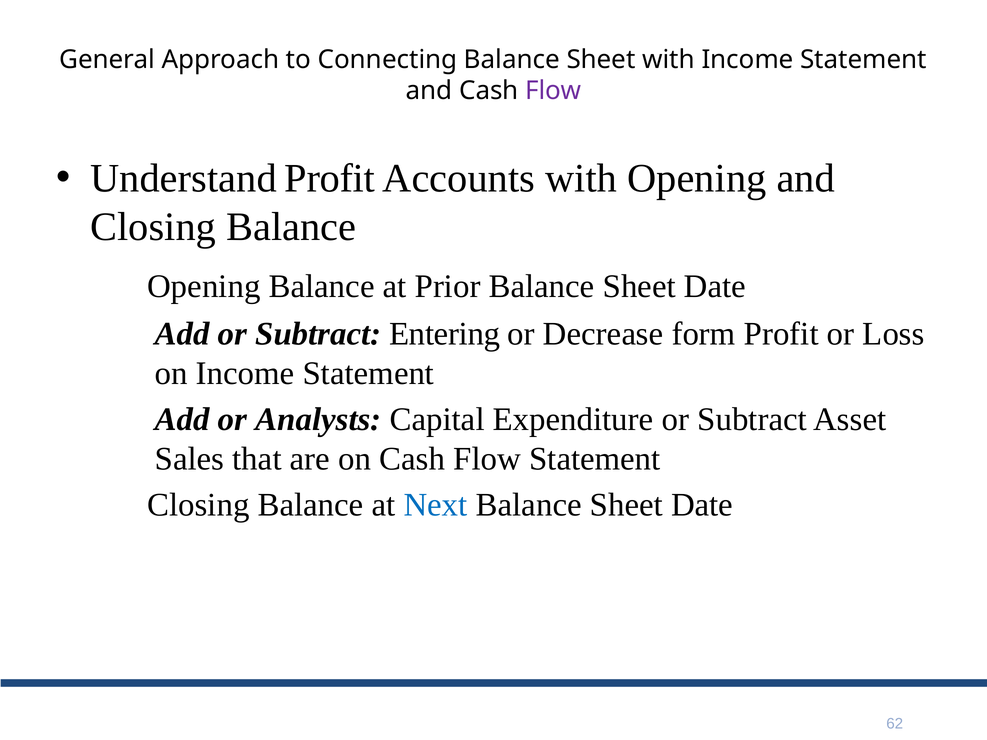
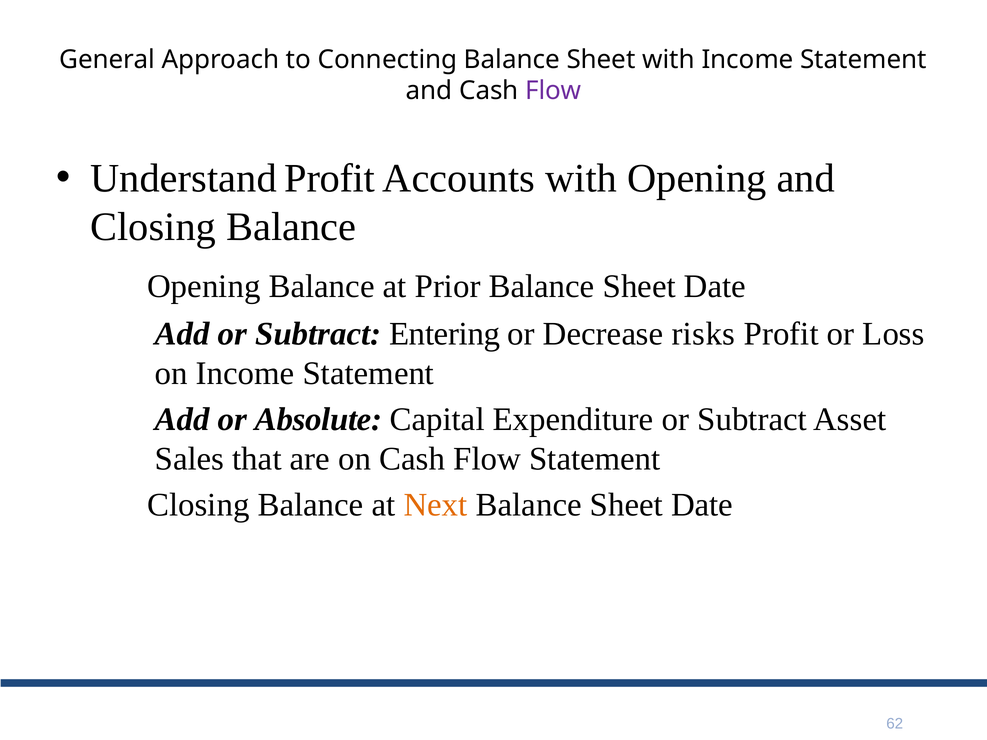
form: form -> risks (703, 334)
Analysts: Analysts -> Absolute (319, 419)
Next colour: blue -> orange (436, 505)
